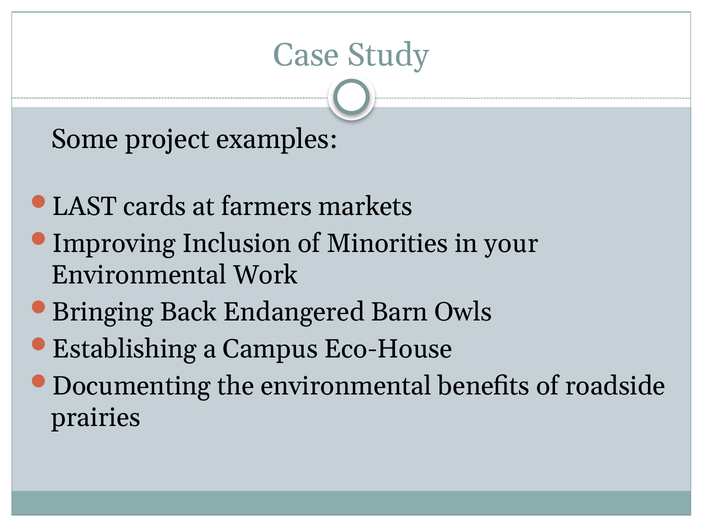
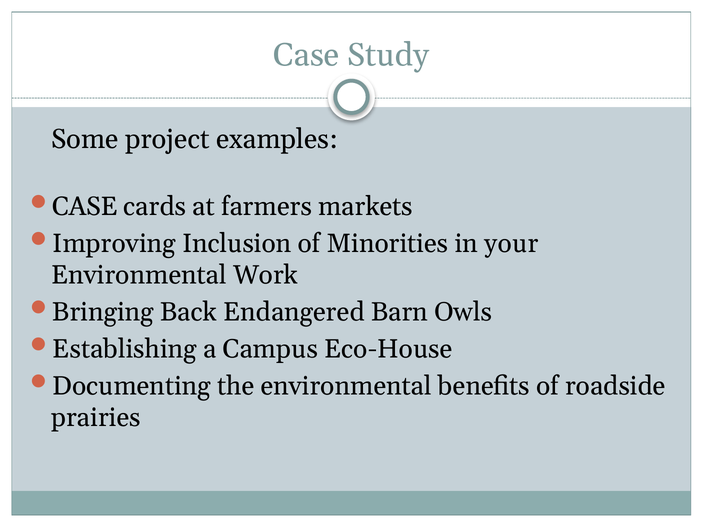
LAST: LAST -> CASE (85, 207)
